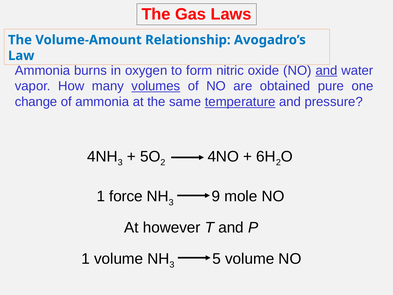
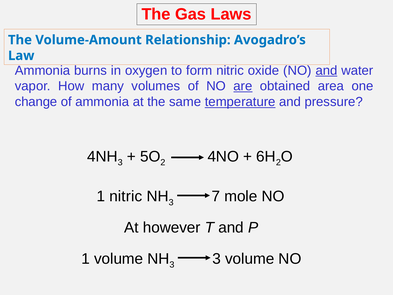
volumes underline: present -> none (156, 86)
are underline: none -> present (243, 86)
pure: pure -> area (331, 86)
1 force: force -> nitric (126, 196)
9: 9 -> 7 (216, 196)
5: 5 -> 3 (217, 259)
